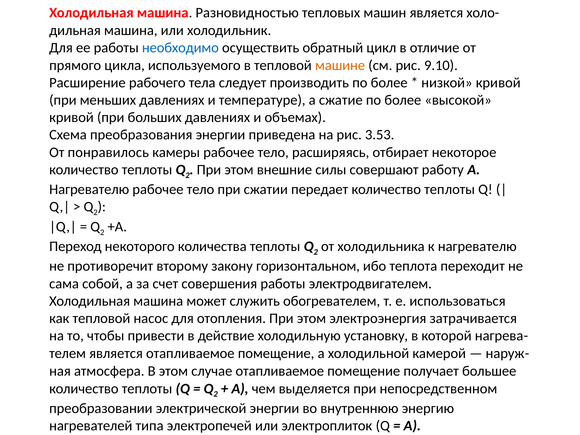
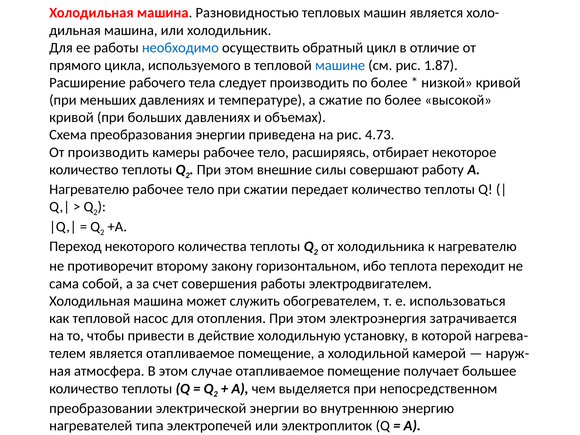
машине colour: orange -> blue (340, 65)
9.10: 9.10 -> 1.87 (441, 65)
3.53: 3.53 -> 4.73 (380, 135)
От понравилось: понравилось -> производить (108, 152)
